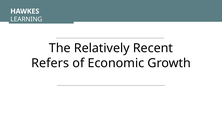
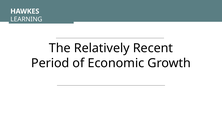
Refers: Refers -> Period (50, 63)
